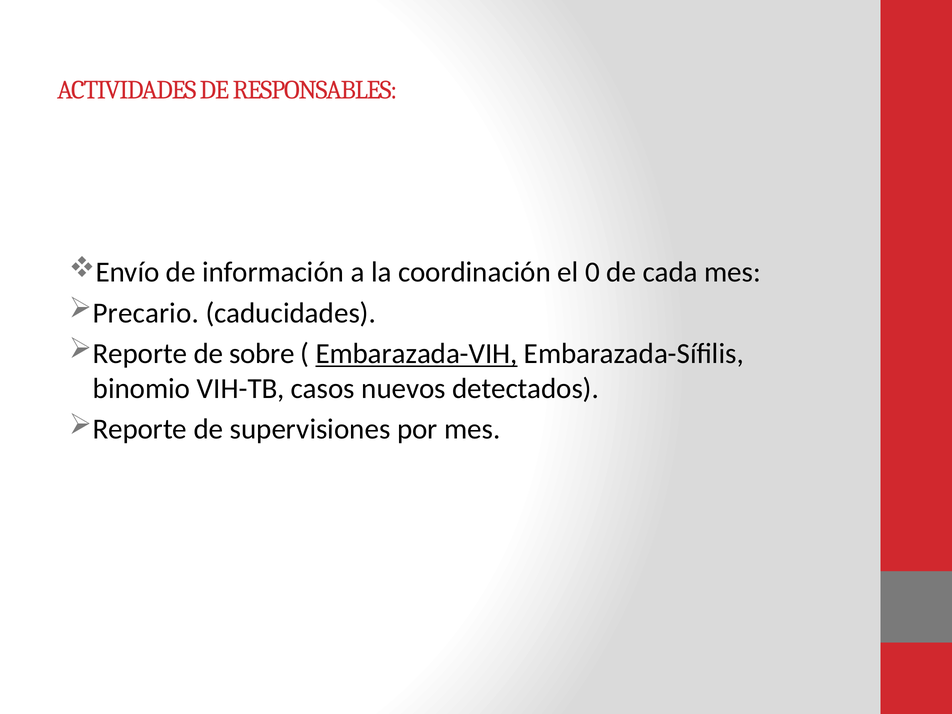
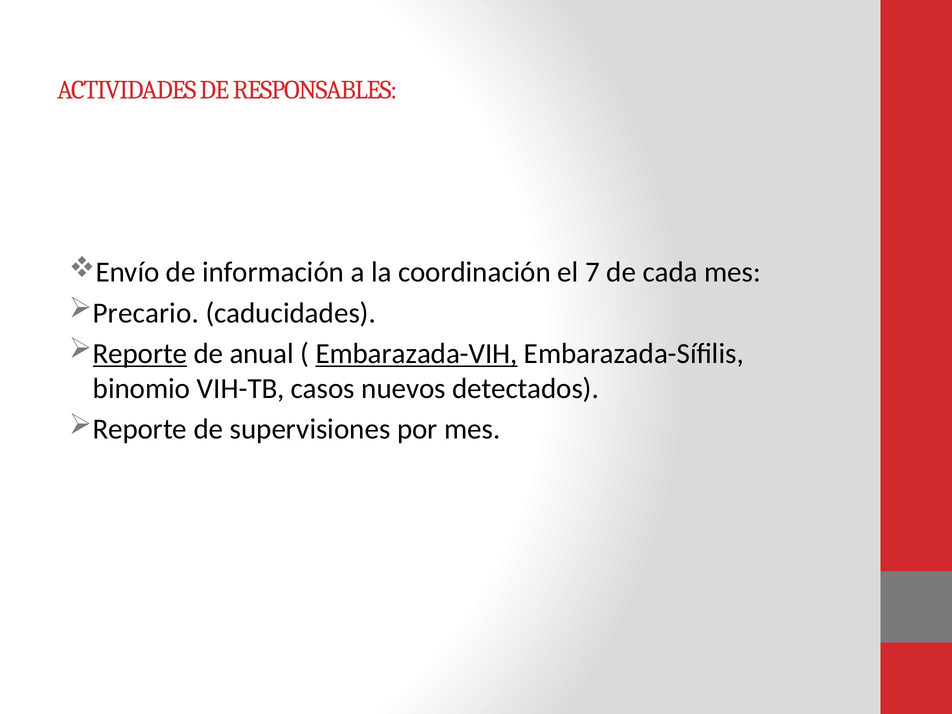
0: 0 -> 7 (593, 272)
Reporte underline: none -> present (140, 354)
sobre: sobre -> anual (262, 354)
